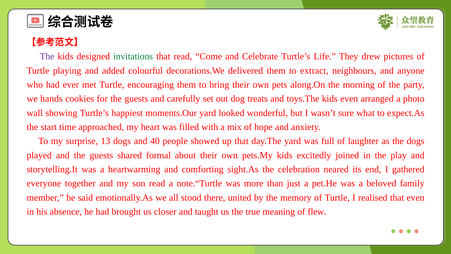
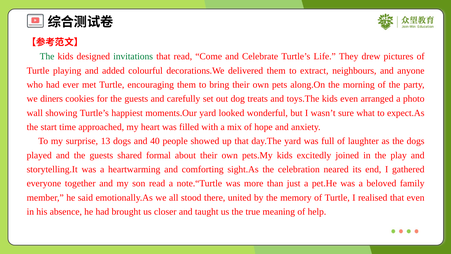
The colour: purple -> green (47, 56)
hands: hands -> diners (52, 99)
flew: flew -> help (317, 211)
